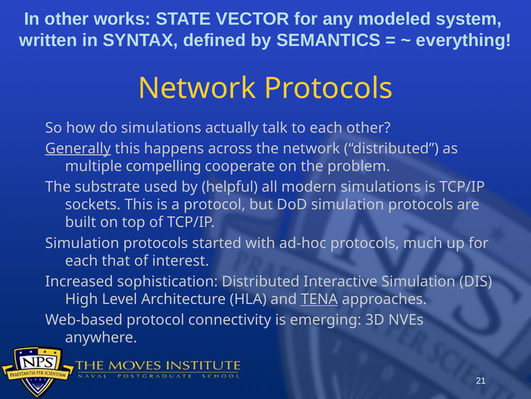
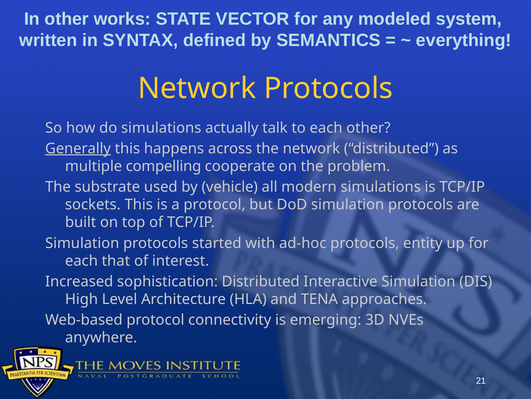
helpful: helpful -> vehicle (230, 187)
much: much -> entity (423, 243)
TENA underline: present -> none (319, 299)
